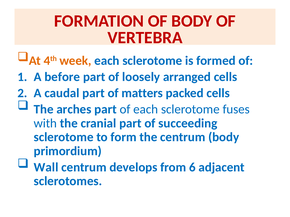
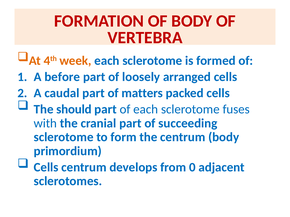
arches: arches -> should (74, 110)
Wall: Wall -> Cells (46, 168)
6: 6 -> 0 (192, 168)
